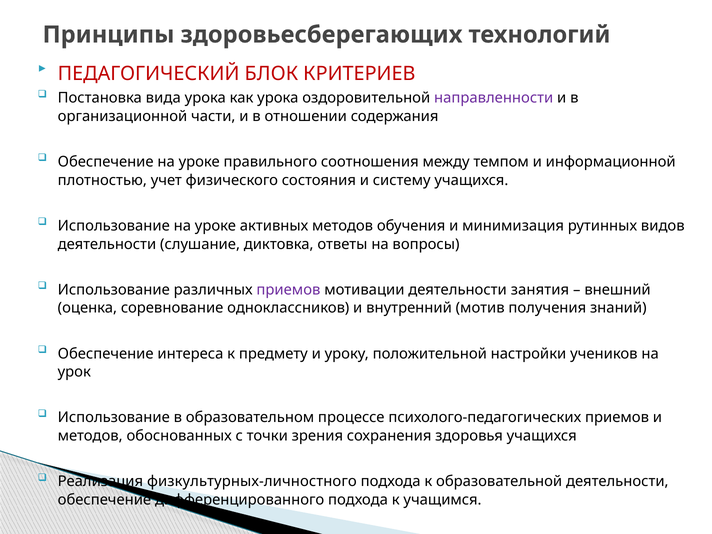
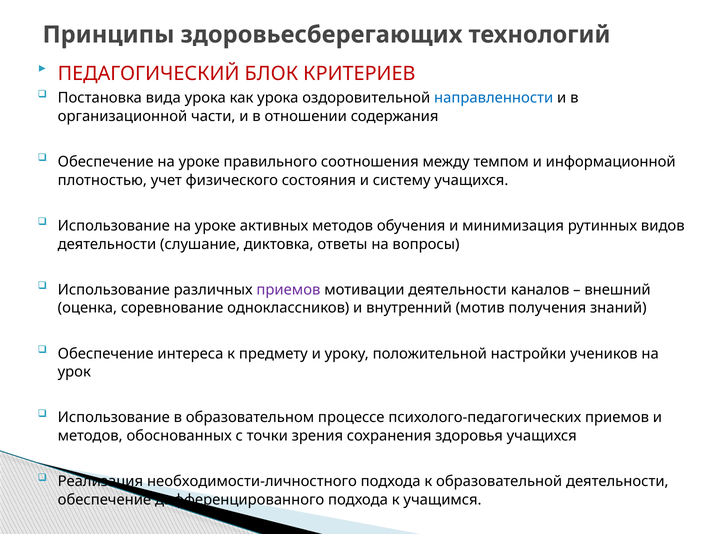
направленности colour: purple -> blue (494, 98)
занятия: занятия -> каналов (540, 290)
физкультурных-личностного: физкультурных-личностного -> необходимости-личностного (252, 481)
